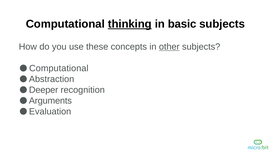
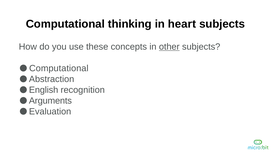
thinking underline: present -> none (130, 24)
basic: basic -> heart (182, 24)
Deeper: Deeper -> English (44, 90)
